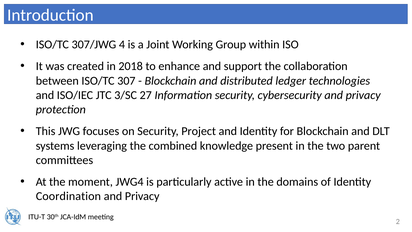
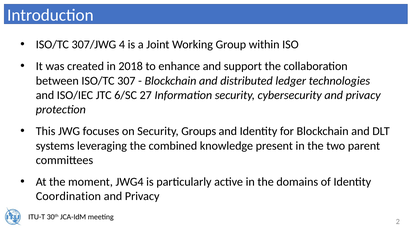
3/SC: 3/SC -> 6/SC (126, 95)
Project: Project -> Groups (199, 131)
